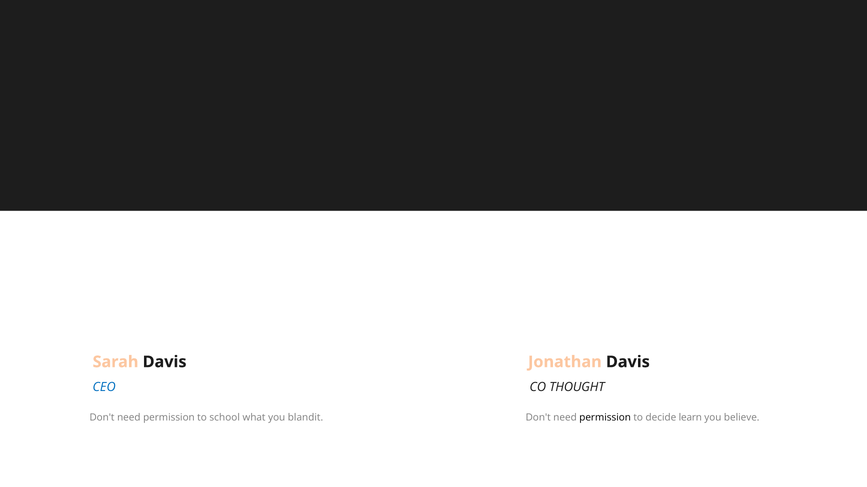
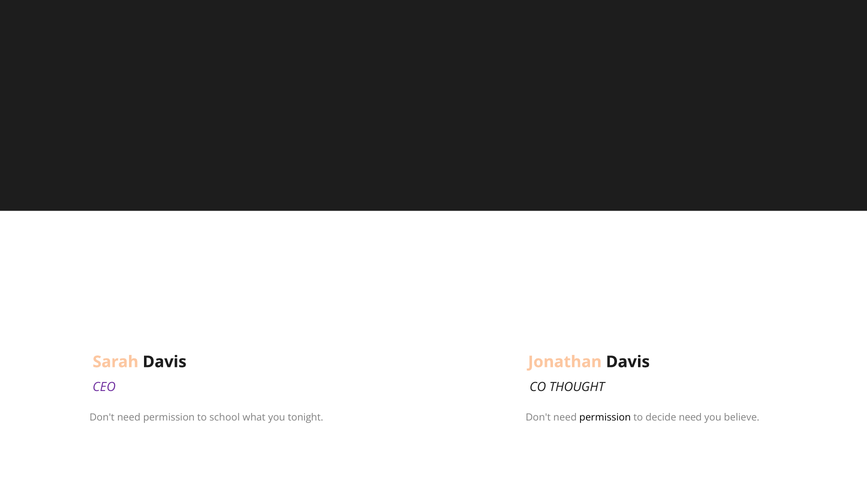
CEO colour: blue -> purple (104, 388)
blandit: blandit -> tonight (306, 418)
decide learn: learn -> need (690, 418)
